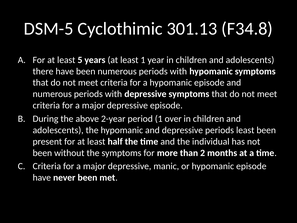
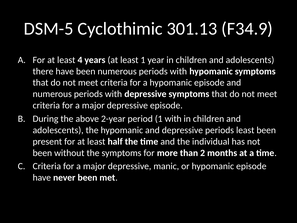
F34.8: F34.8 -> F34.9 (247, 29)
5: 5 -> 4 (80, 60)
1 over: over -> with (173, 119)
